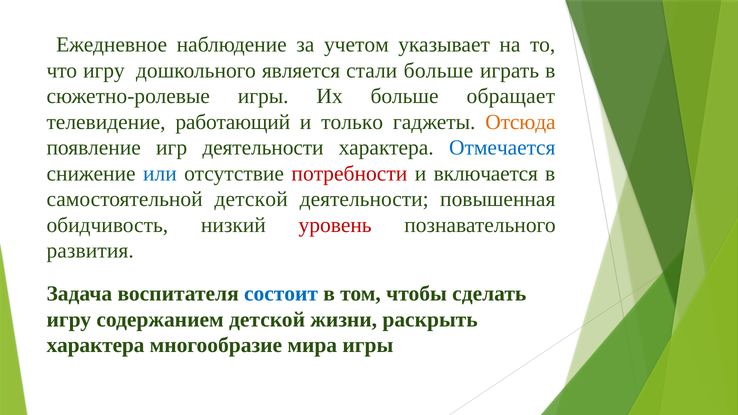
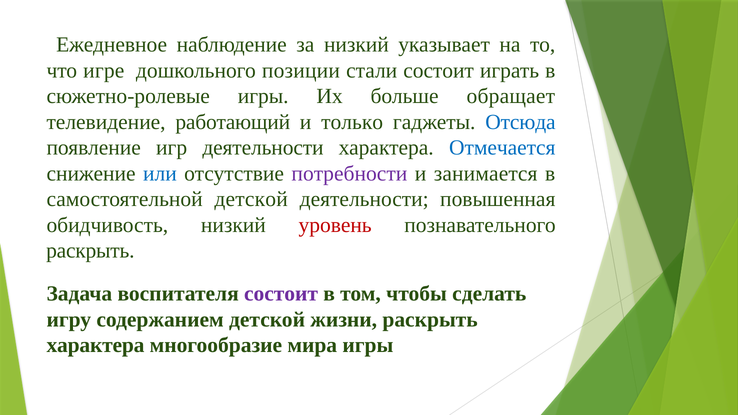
за учетом: учетом -> низкий (356, 45)
что игру: игру -> игре (104, 71)
является: является -> позиции (301, 71)
стали больше: больше -> состоит (439, 71)
Отсюда colour: orange -> blue (520, 122)
потребности colour: red -> purple (349, 174)
включается: включается -> занимается (486, 174)
развития: развития -> раскрыть (90, 251)
состоит colour: blue -> purple (281, 294)
